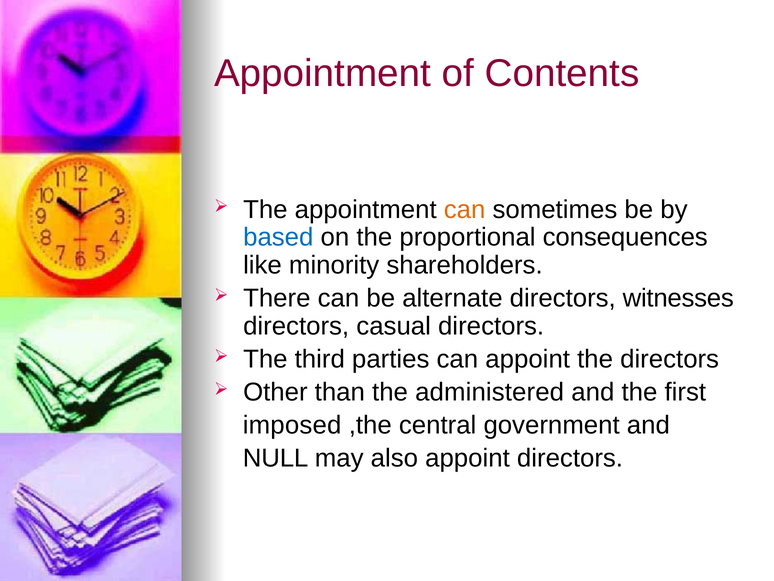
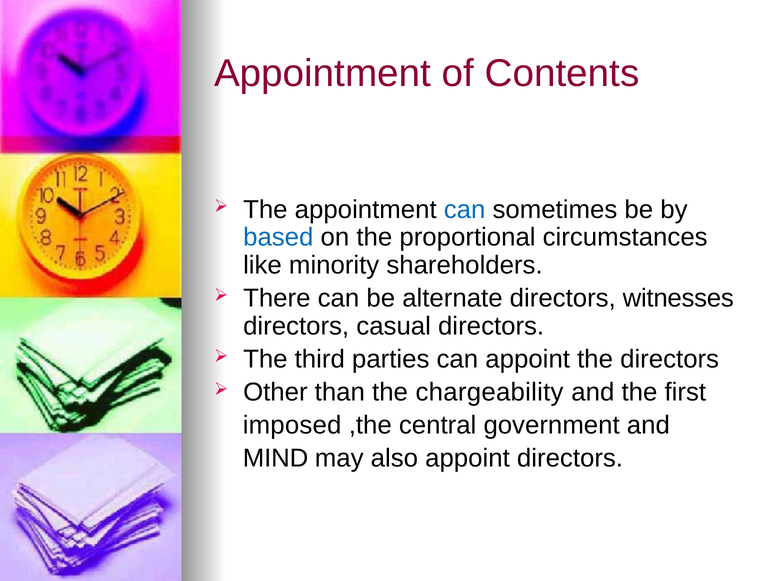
can colour: orange -> blue (465, 209)
consequences: consequences -> circumstances (625, 237)
administered: administered -> chargeability (490, 392)
NULL: NULL -> MIND (276, 458)
